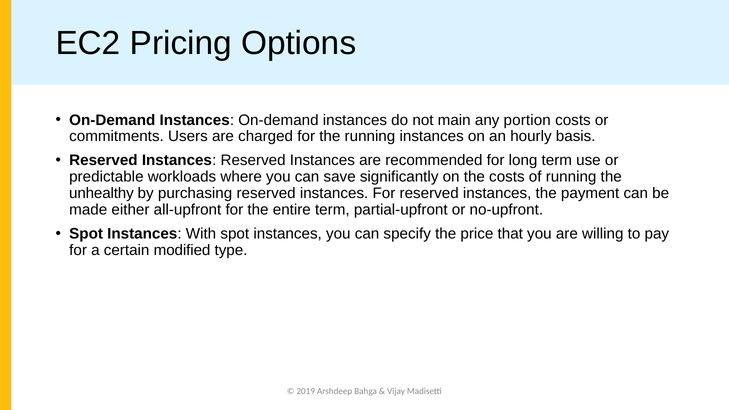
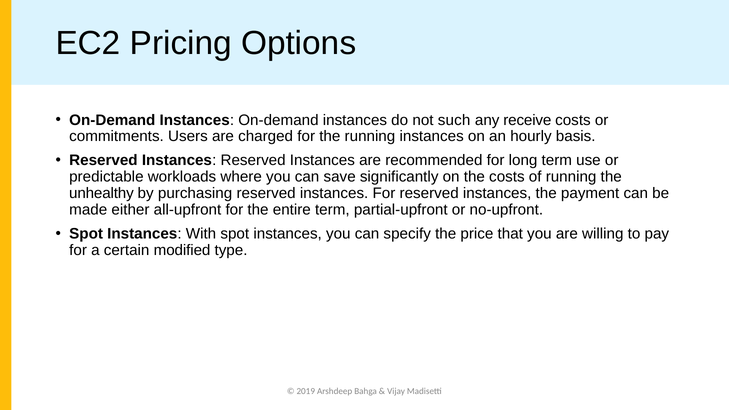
main: main -> such (454, 120)
portion: portion -> receive (527, 120)
